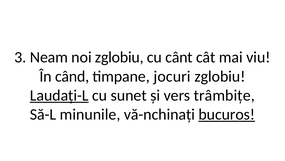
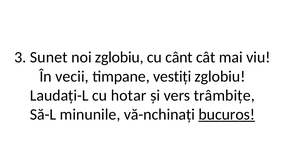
Neam: Neam -> Sunet (49, 57)
când: când -> vecii (72, 76)
jocuri: jocuri -> vestiți (172, 76)
Laudați-L underline: present -> none (59, 95)
sunet: sunet -> hotar (129, 95)
